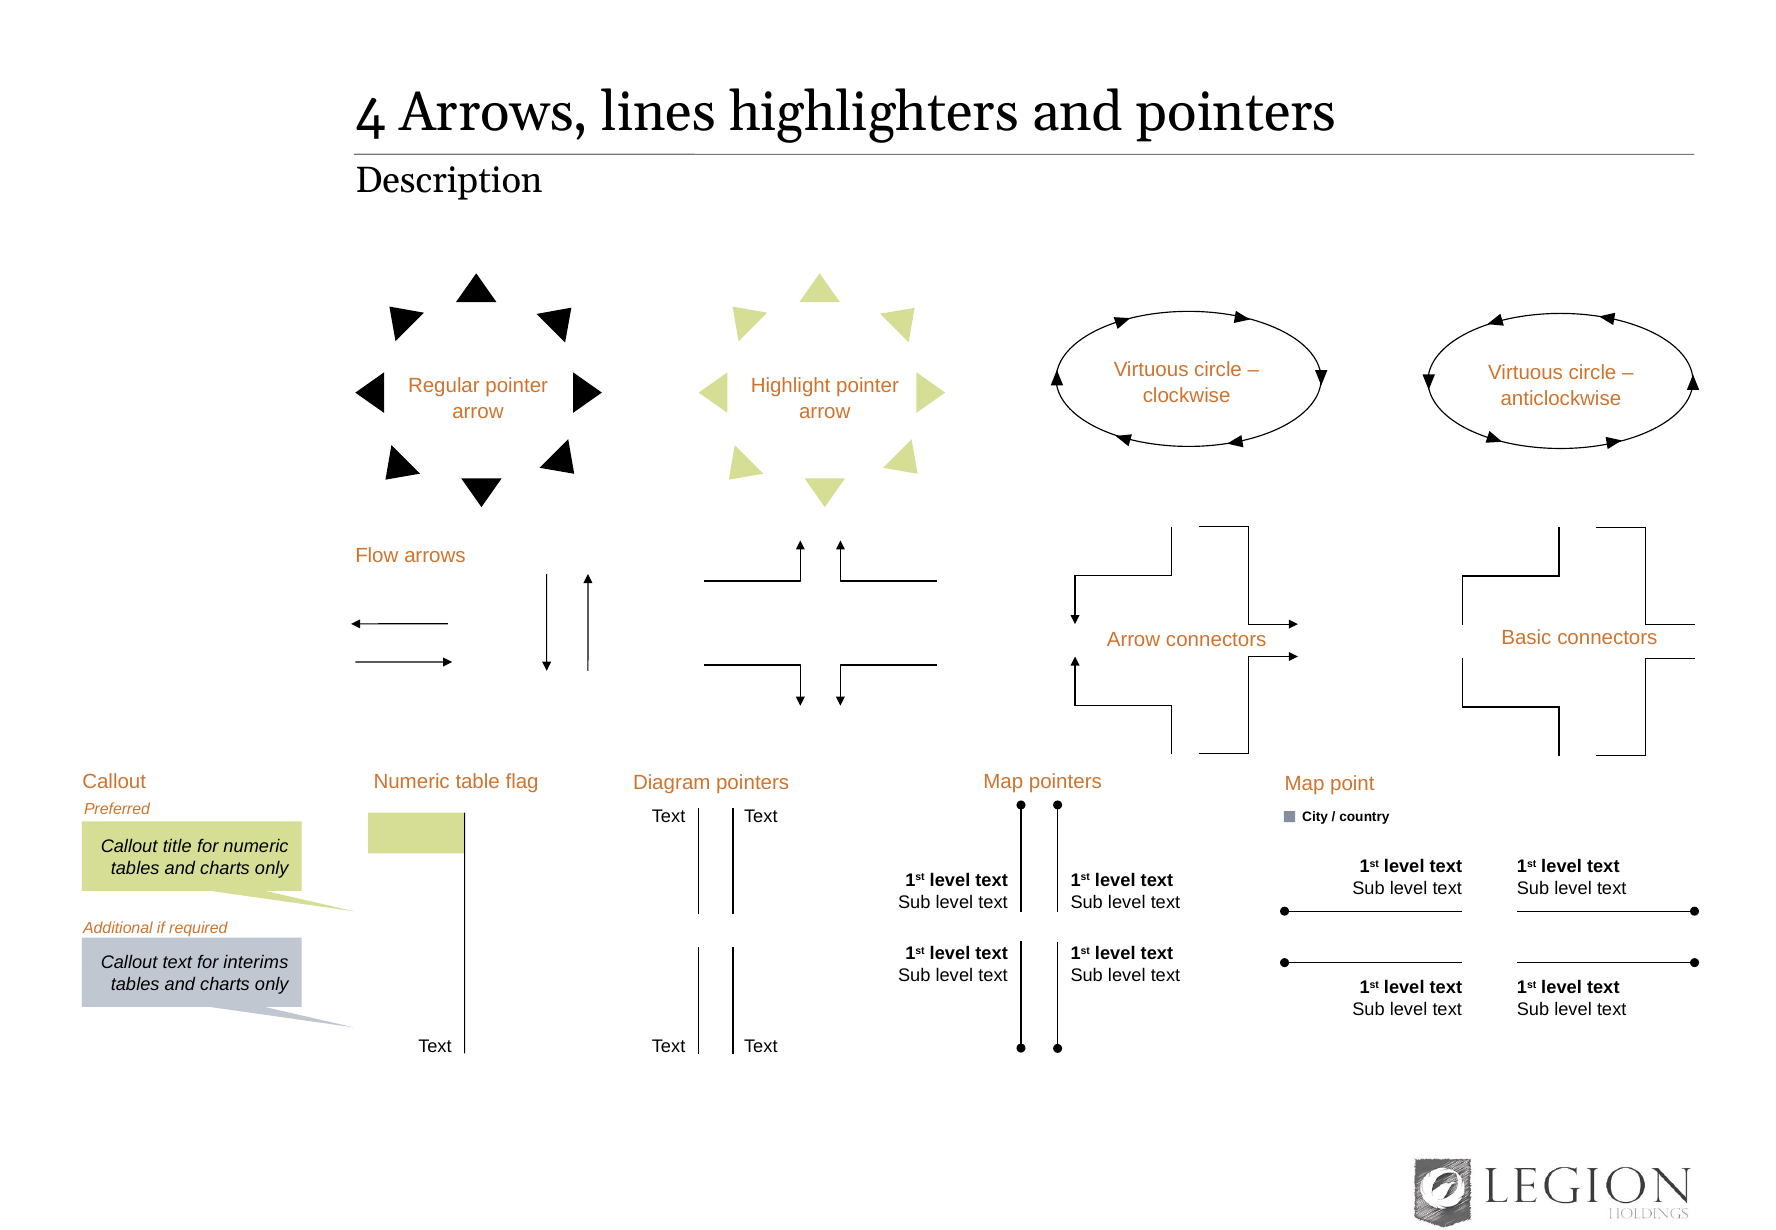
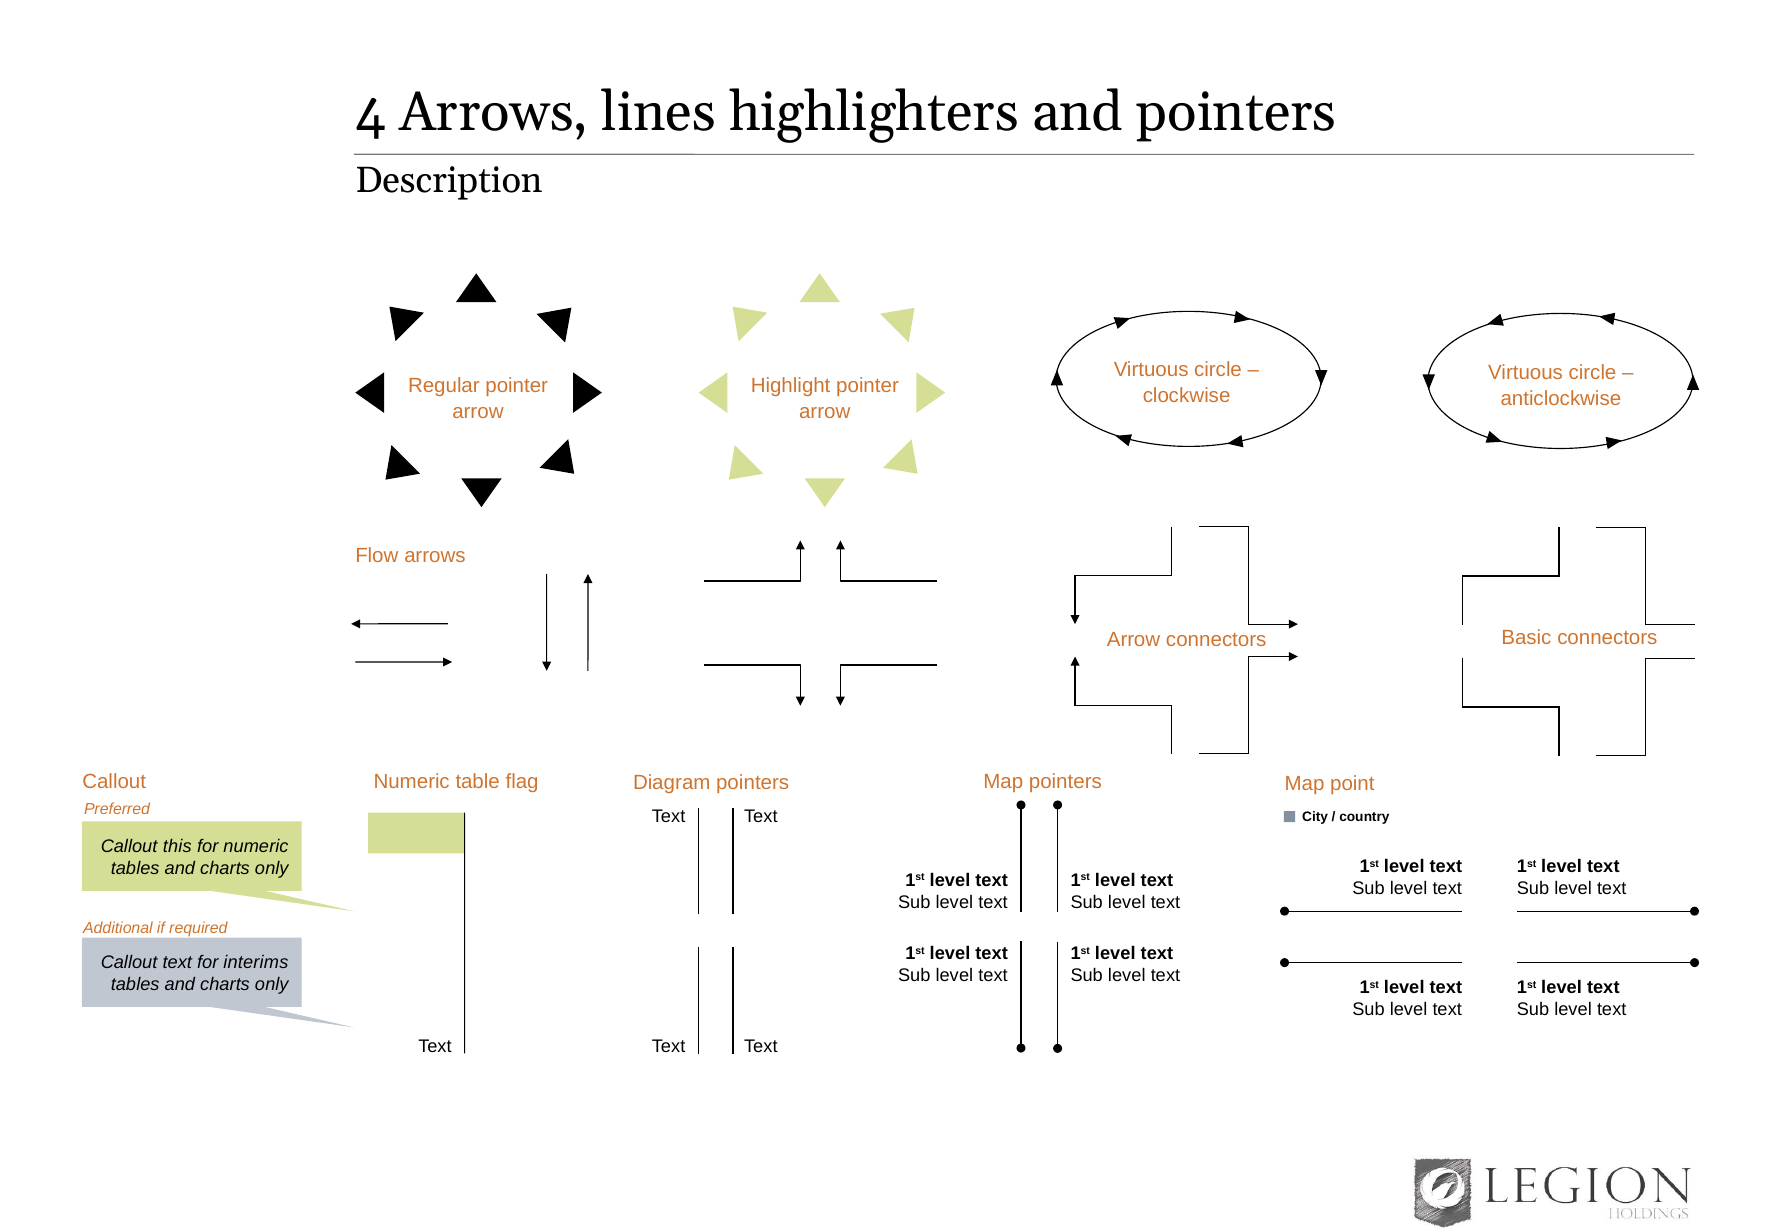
title: title -> this (177, 846)
